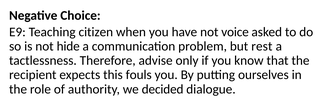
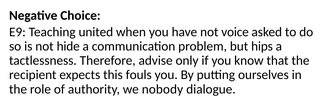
citizen: citizen -> united (96, 32)
rest: rest -> hips (262, 46)
decided: decided -> nobody (162, 89)
